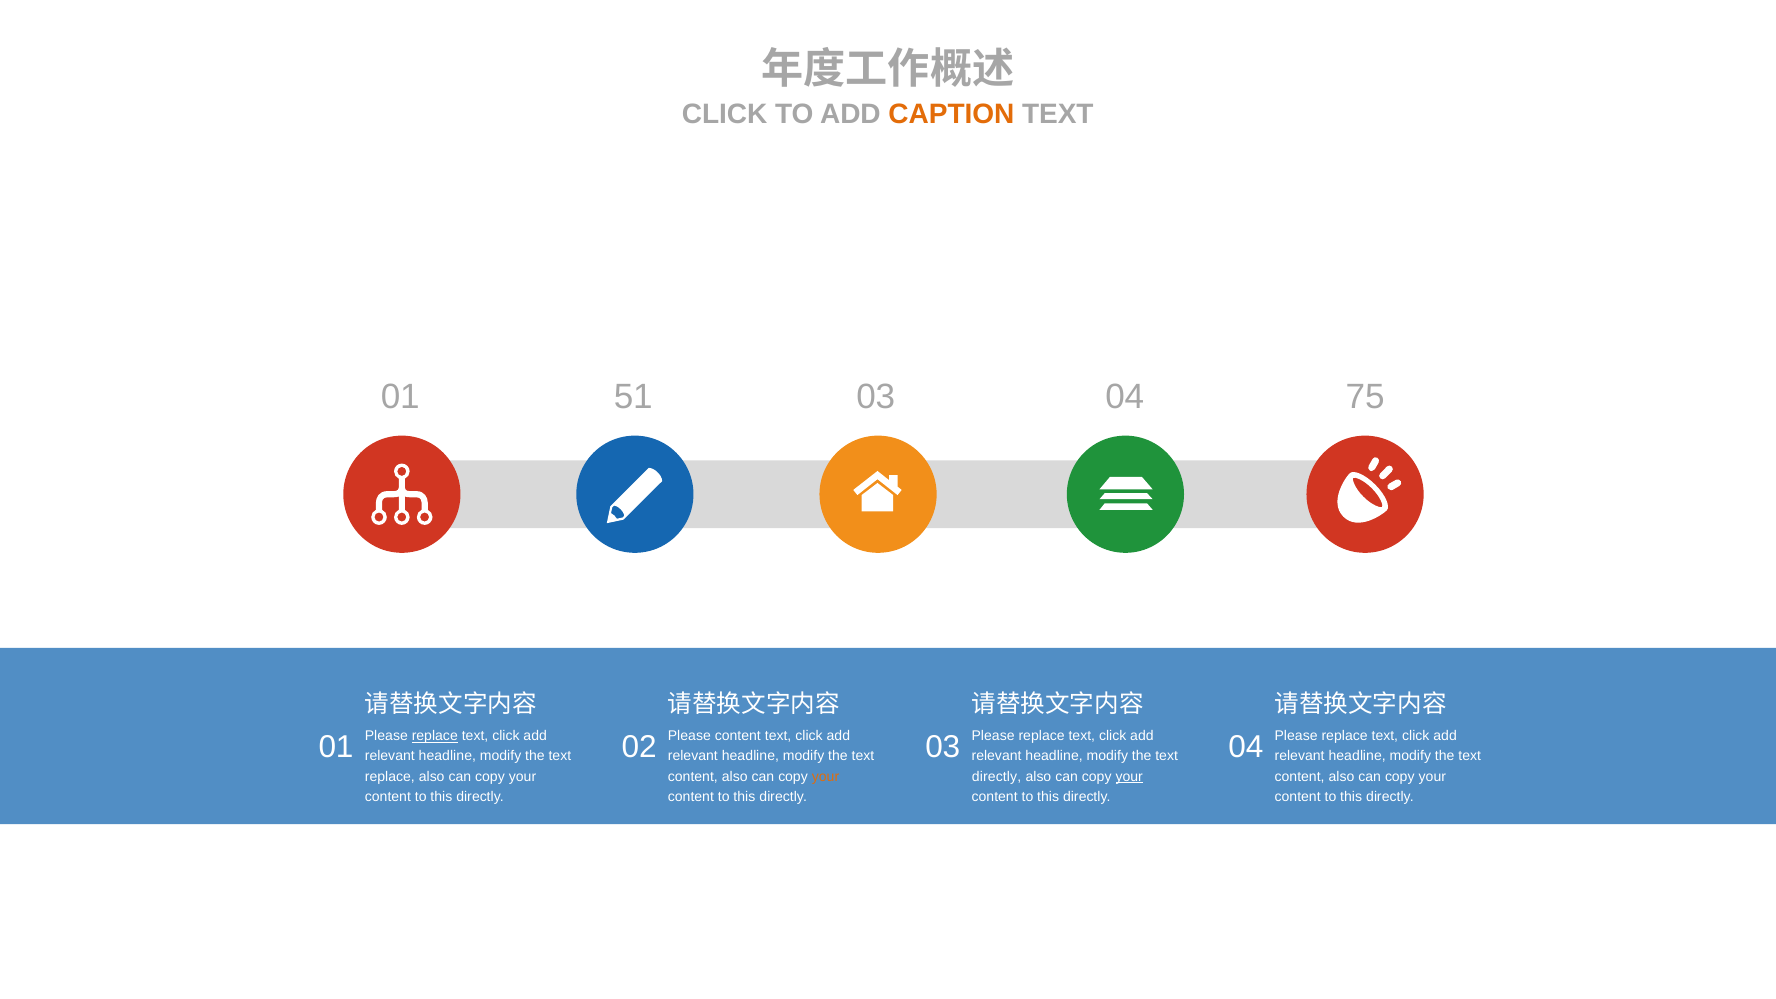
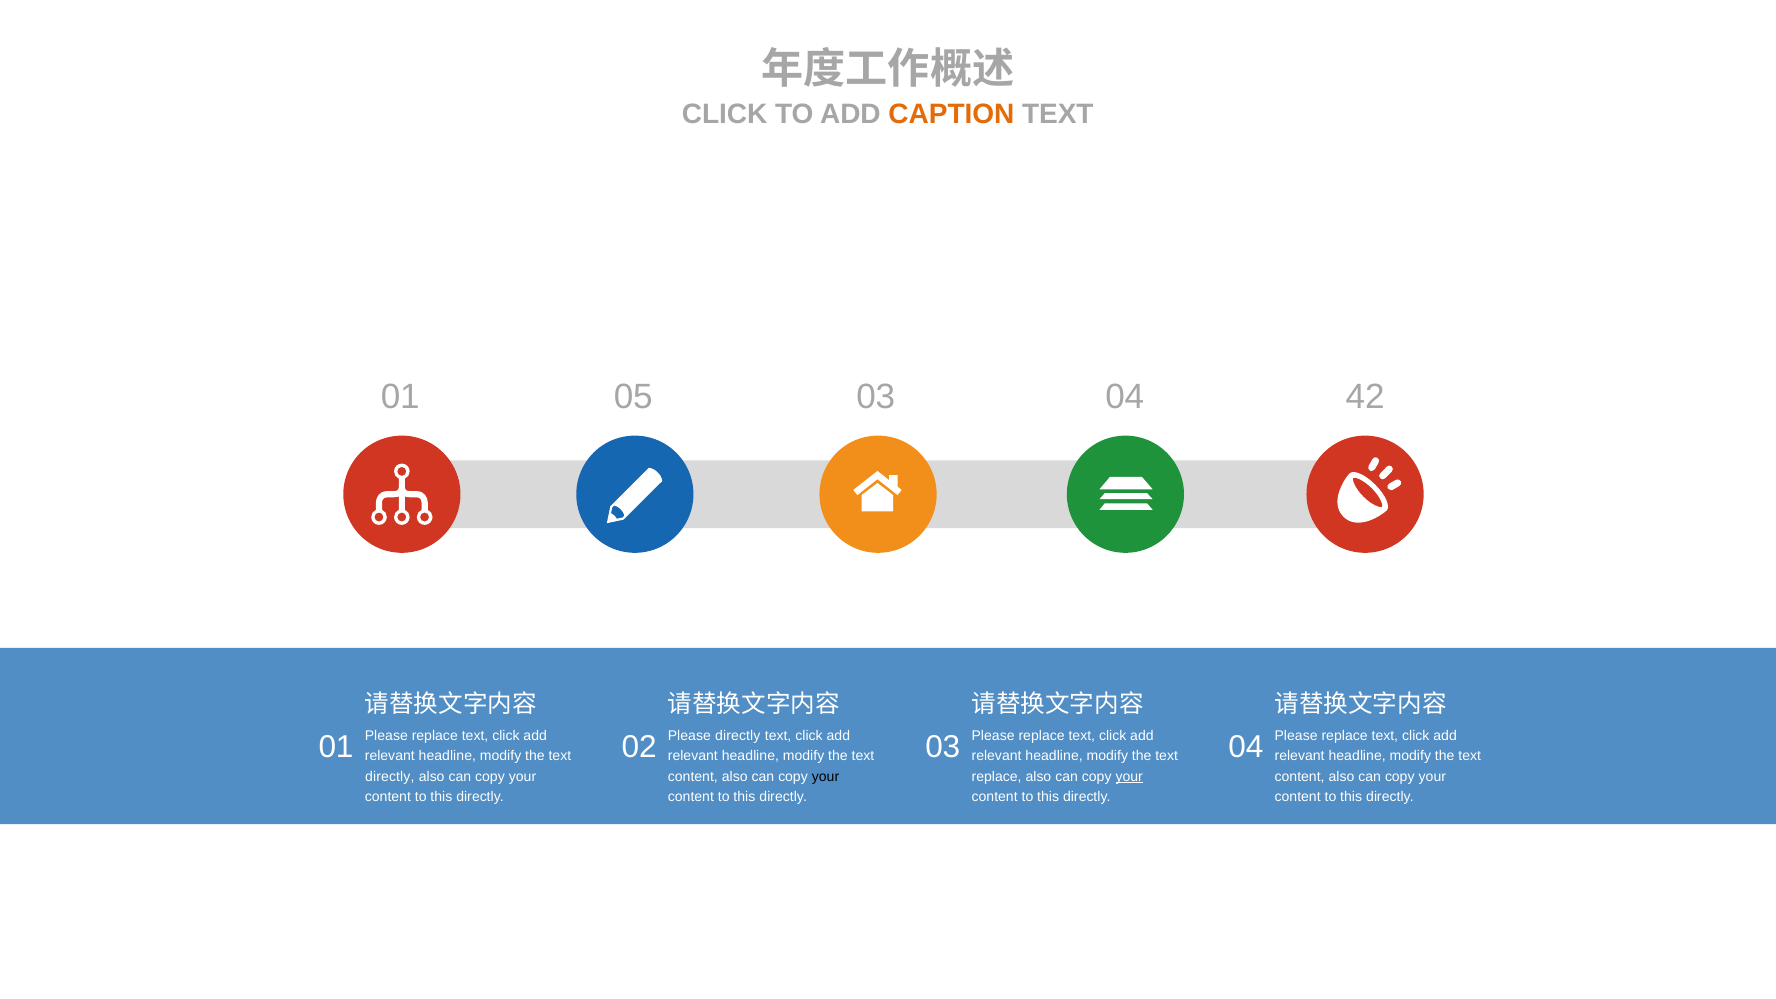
51: 51 -> 05 (633, 397)
75: 75 -> 42 (1365, 397)
replace underline: present -> none (435, 736)
Please content: content -> directly (738, 736)
replace: replace -> directly (390, 776)
your colour: orange -> black (826, 776)
directly: directly -> replace (997, 776)
